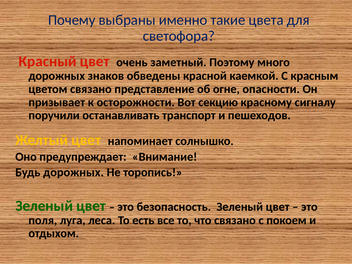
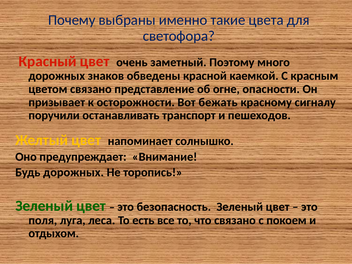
секцию: секцию -> бежать (218, 102)
